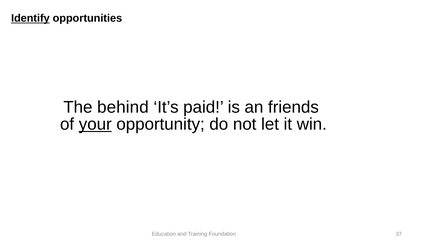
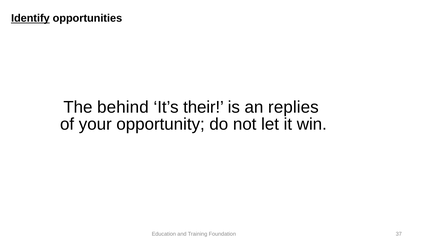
paid: paid -> their (204, 107)
friends: friends -> replies (293, 107)
your underline: present -> none (95, 124)
